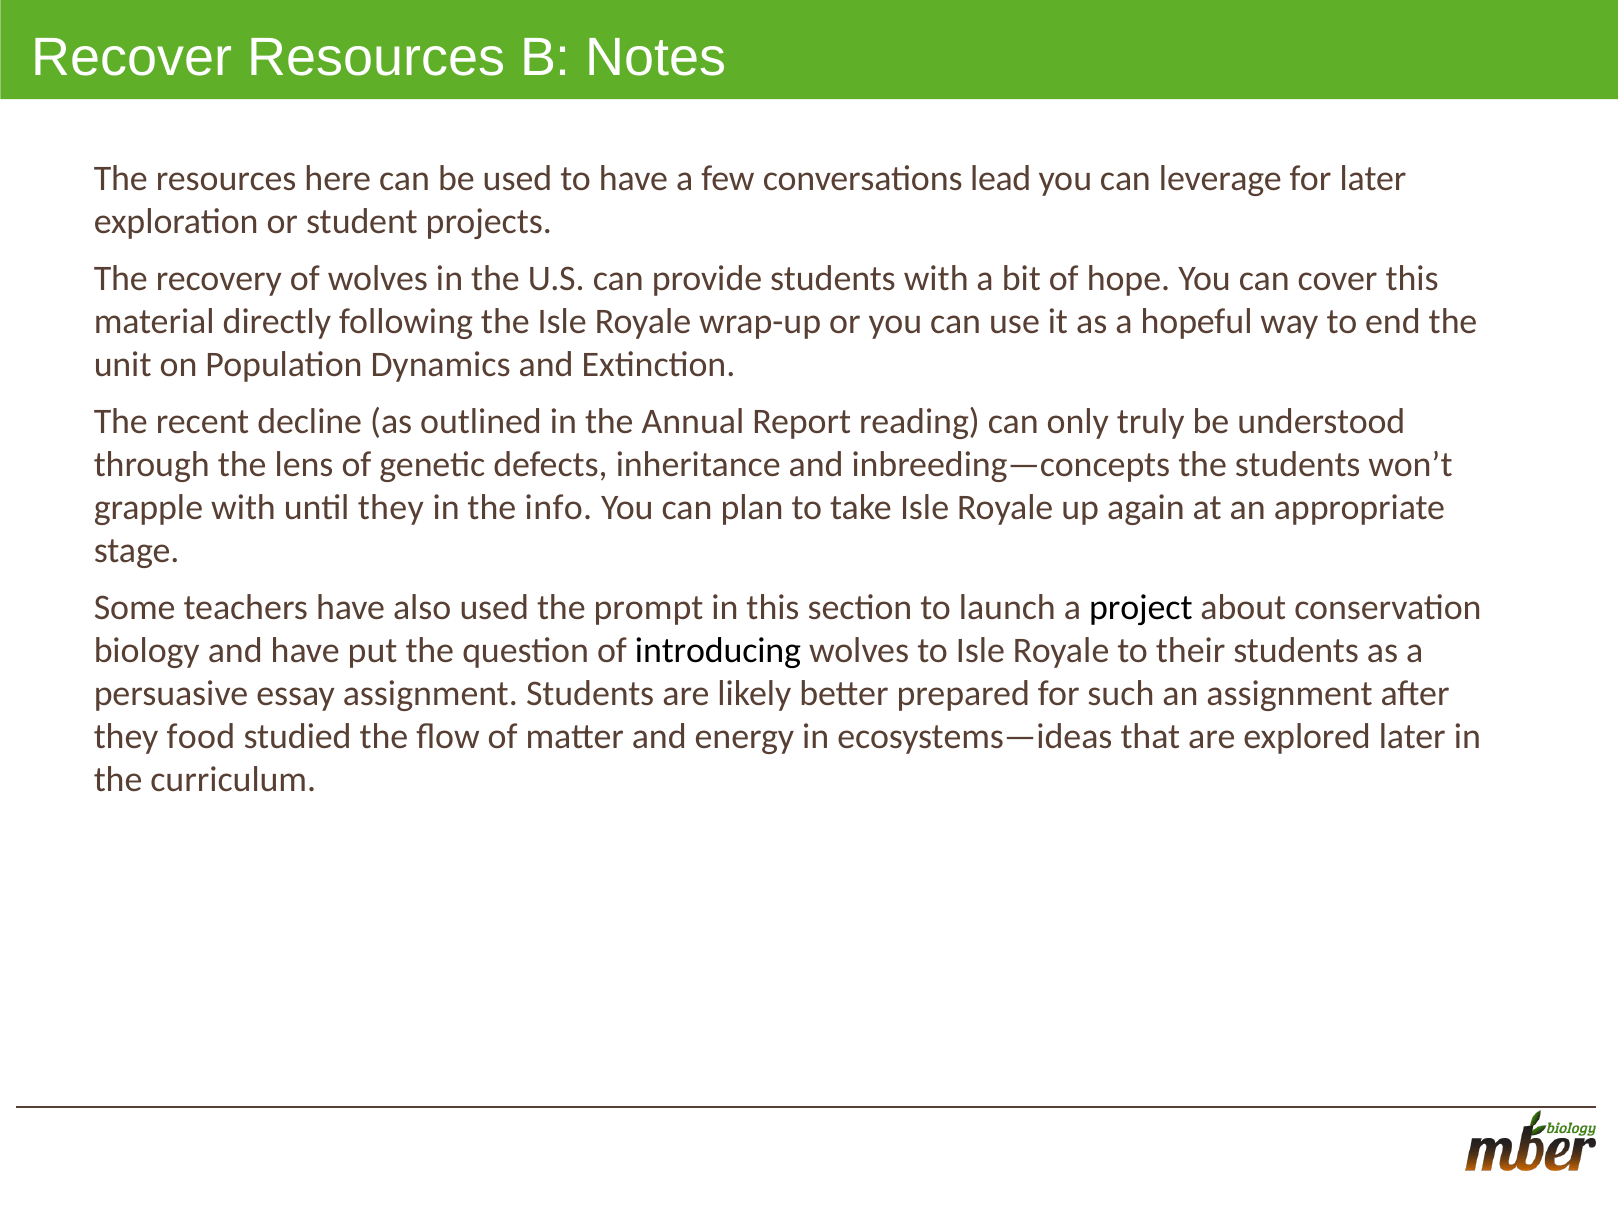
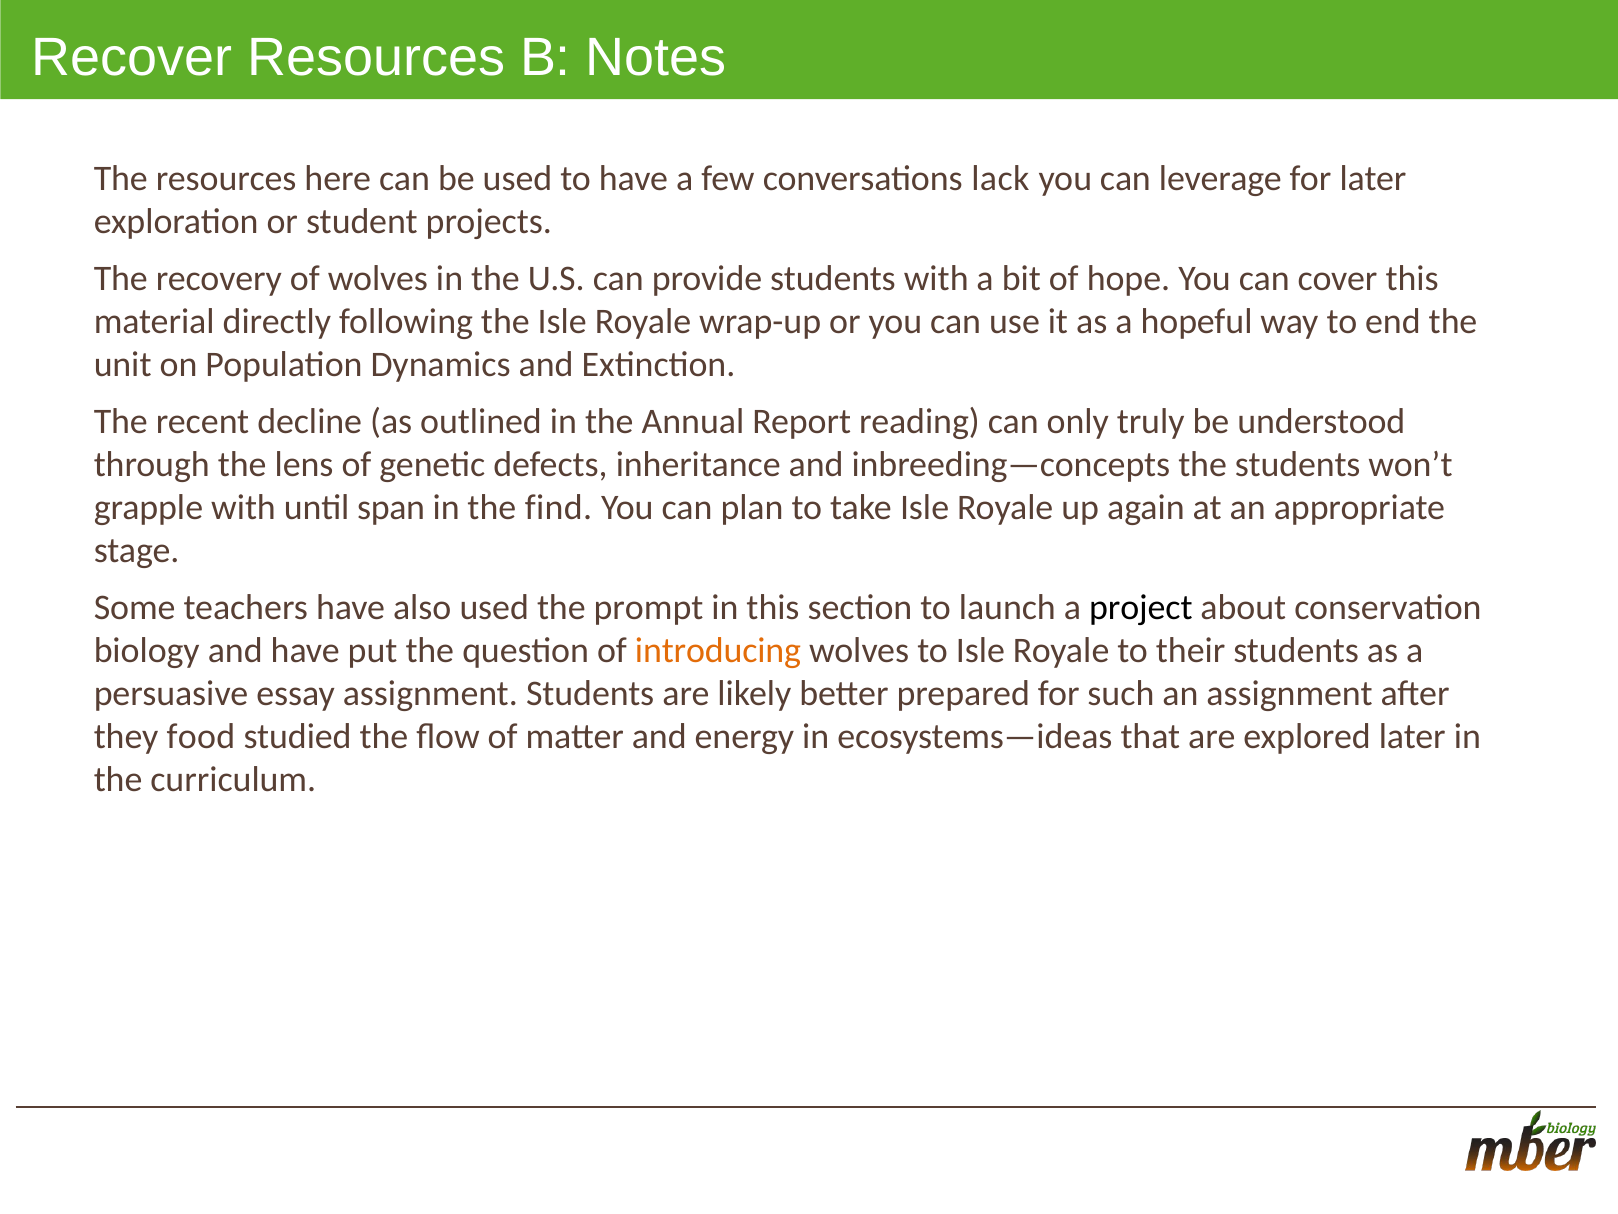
lead: lead -> lack (1000, 179)
until they: they -> span (391, 507)
info: info -> find (558, 507)
introducing colour: black -> orange (718, 650)
